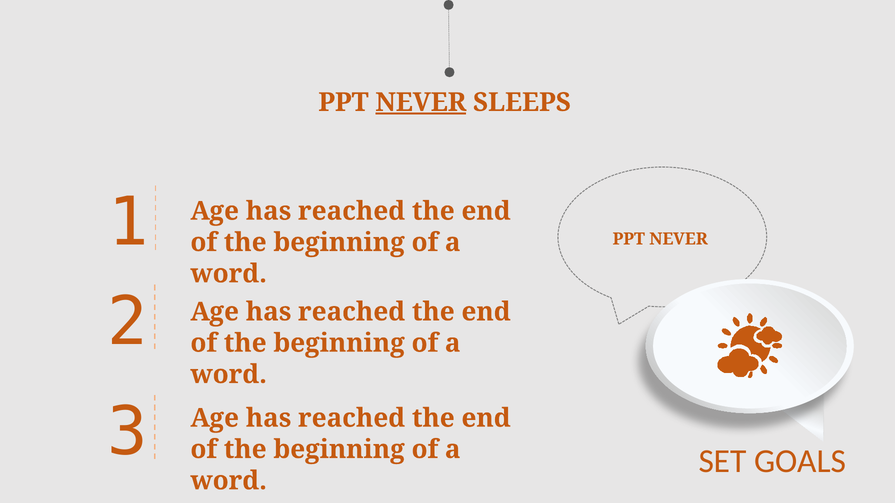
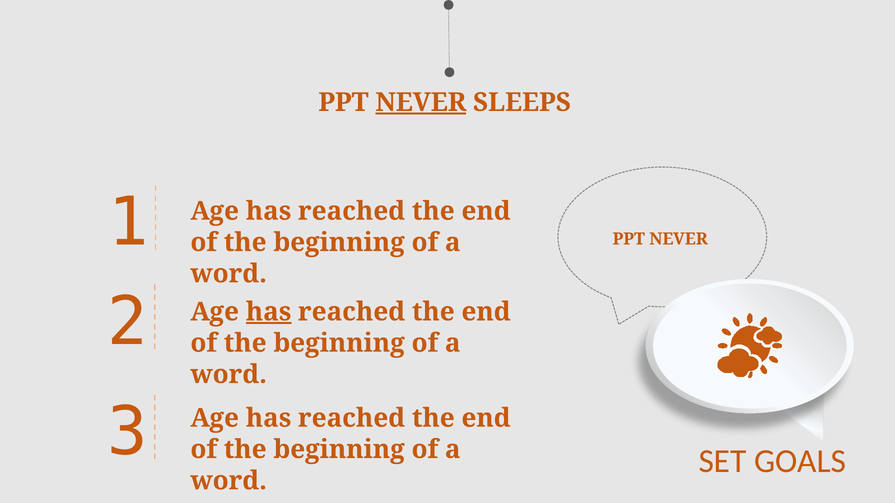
has underline: none -> present (269, 312)
